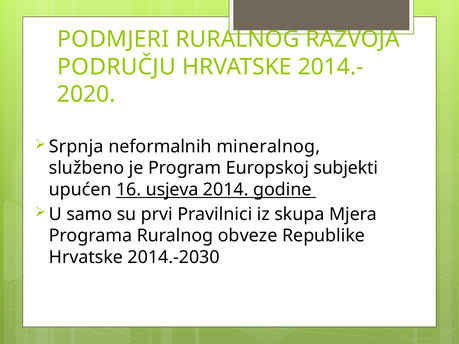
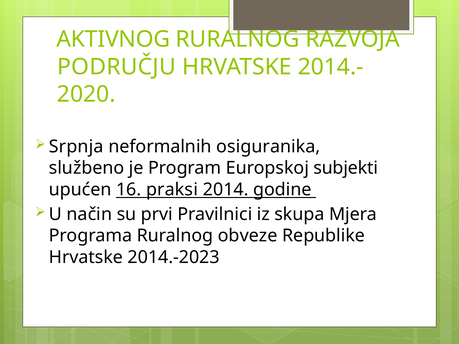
PODMJERI: PODMJERI -> AKTIVNOG (113, 39)
mineralnog: mineralnog -> osiguranika (268, 147)
usjeva: usjeva -> praksi (172, 190)
samo: samo -> način (89, 215)
2014.-2030: 2014.-2030 -> 2014.-2023 (174, 257)
